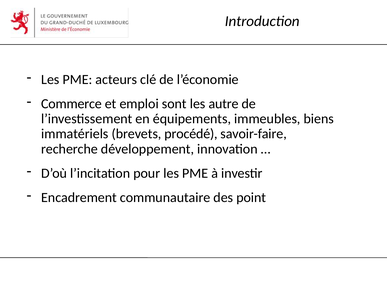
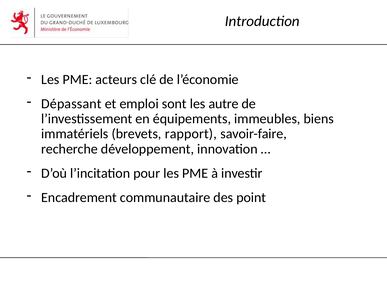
Commerce: Commerce -> Dépassant (71, 104)
procédé: procédé -> rapport (191, 134)
